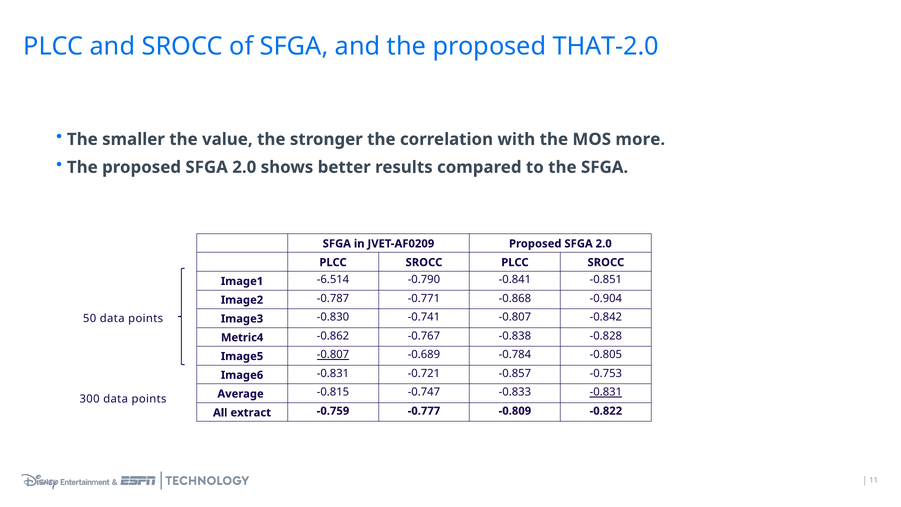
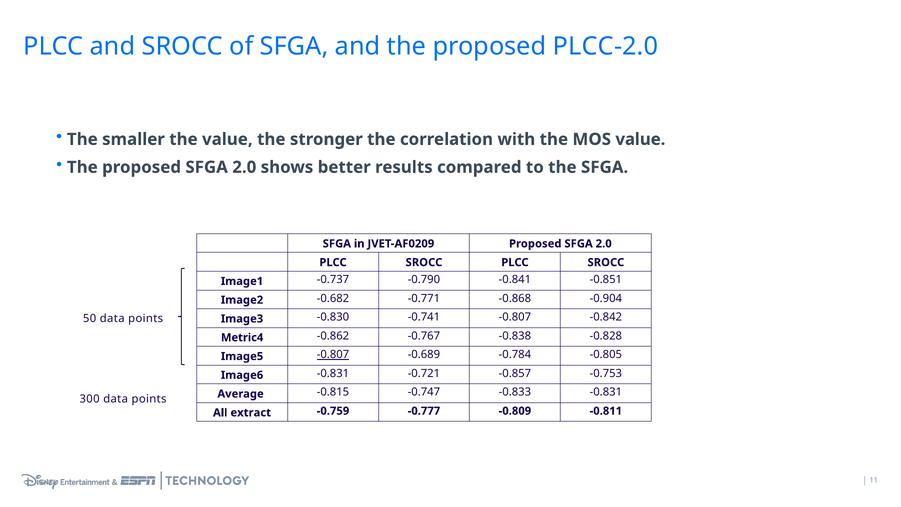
THAT-2.0: THAT-2.0 -> PLCC-2.0 (606, 46)
MOS more: more -> value (640, 139)
-6.514: -6.514 -> -0.737 (333, 279)
-0.787: -0.787 -> -0.682 (333, 298)
-0.831 underline: present -> none (606, 392)
-0.822: -0.822 -> -0.811 (606, 411)
